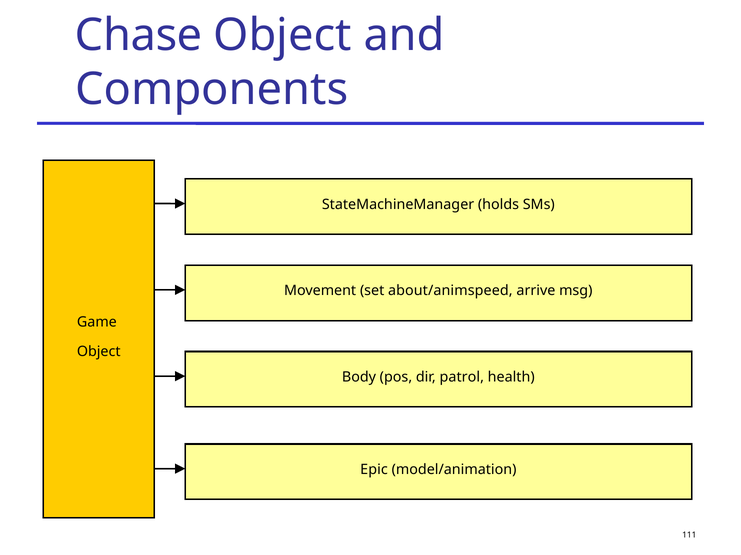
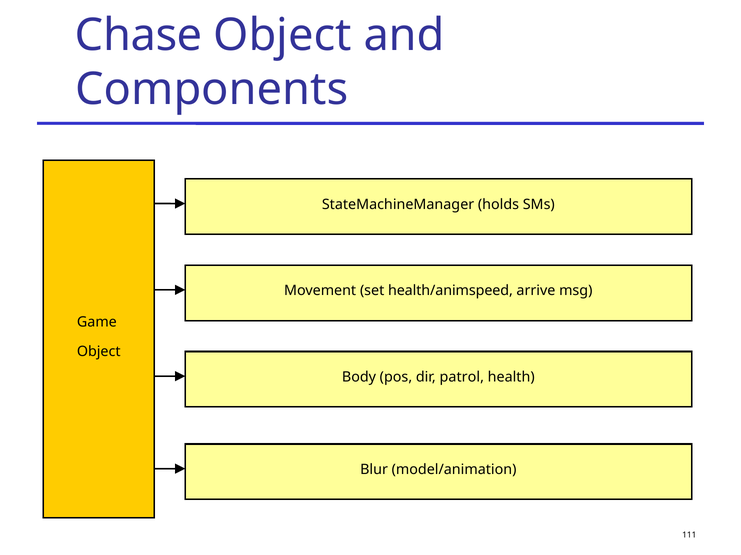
about/animspeed: about/animspeed -> health/animspeed (450, 291)
Epic: Epic -> Blur (374, 470)
